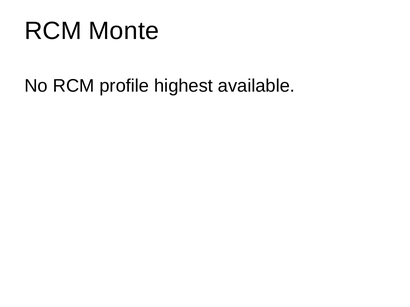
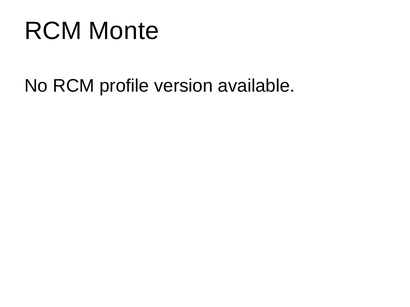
highest: highest -> version (184, 86)
